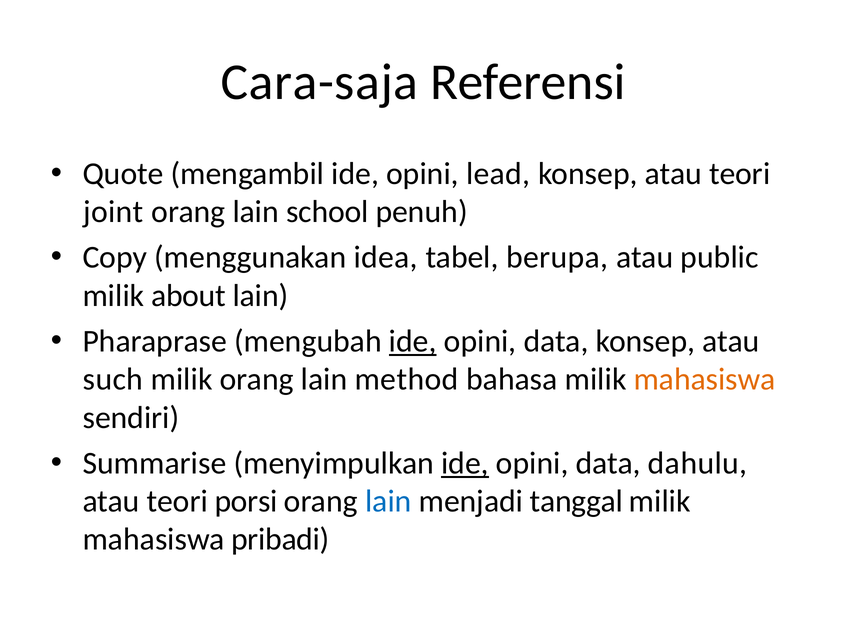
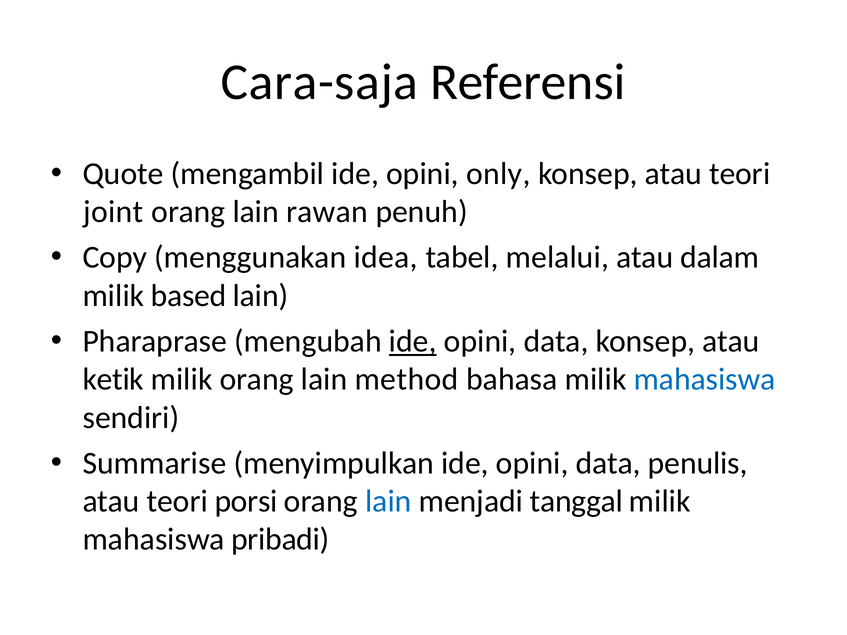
lead: lead -> only (498, 174)
school: school -> rawan (327, 212)
berupa: berupa -> melalui (557, 258)
public: public -> dalam (720, 258)
about: about -> based (189, 296)
such: such -> ketik (113, 380)
mahasiswa colour: orange -> blue (705, 380)
ide underline: present -> none (465, 463)
dahulu: dahulu -> penulis (698, 463)
